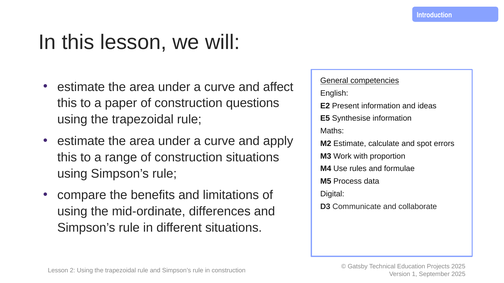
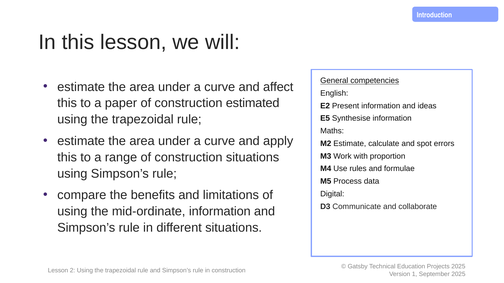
questions: questions -> estimated (253, 103)
mid-ordinate differences: differences -> information (220, 212)
